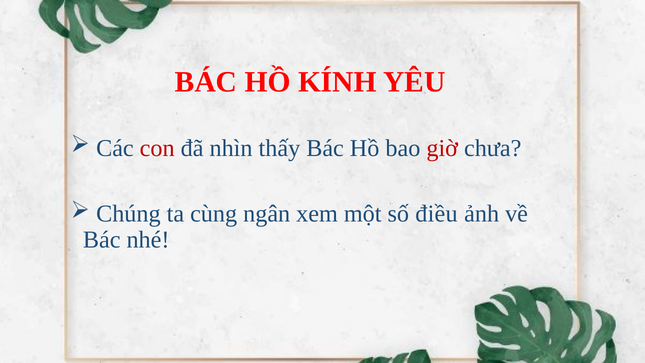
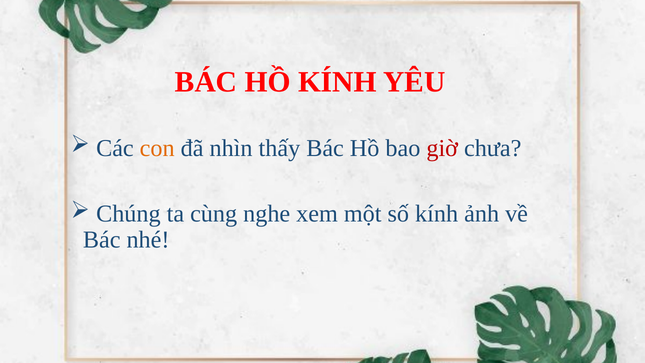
con colour: red -> orange (157, 148)
ngân: ngân -> nghe (267, 214)
số điều: điều -> kính (437, 214)
